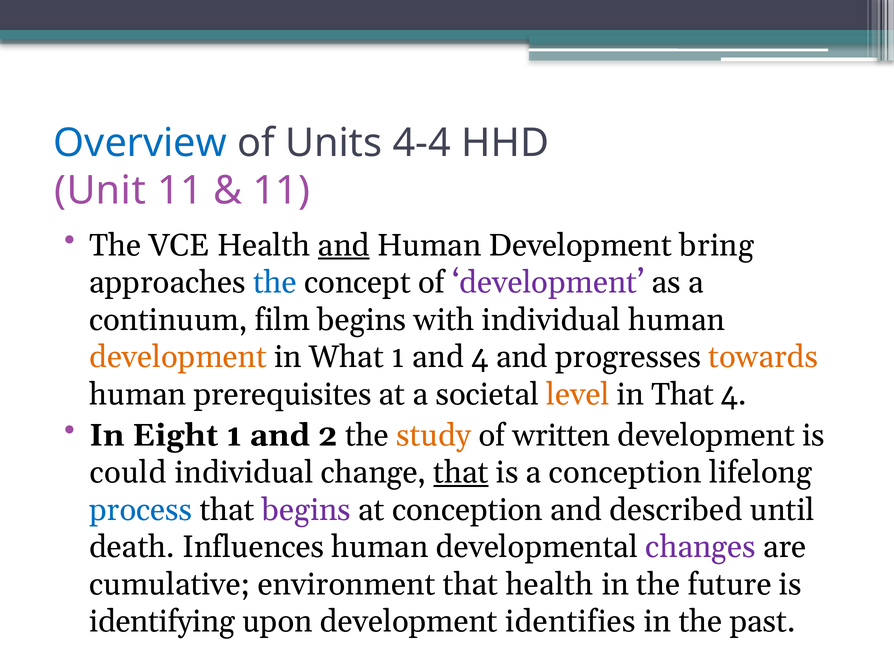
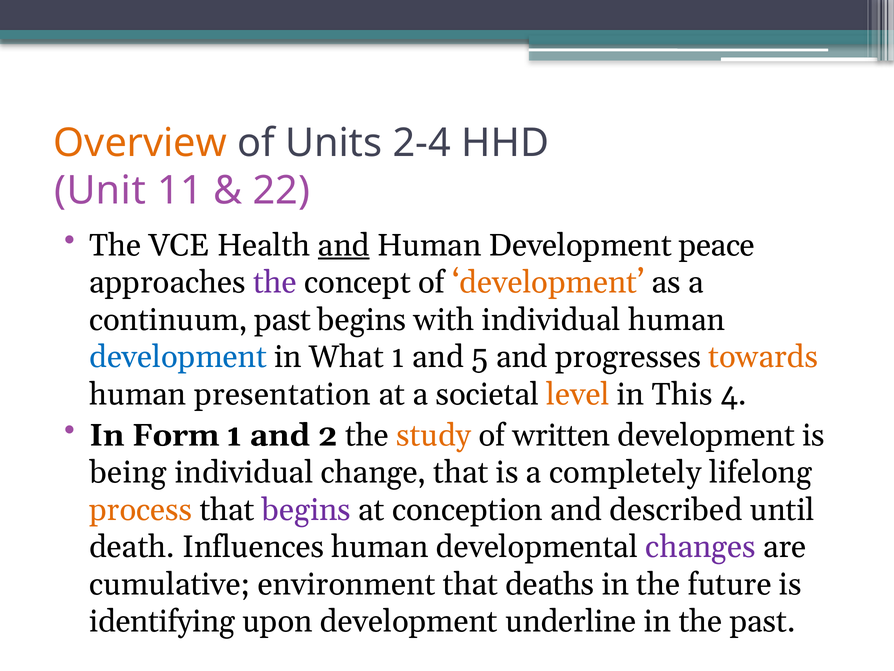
Overview colour: blue -> orange (140, 143)
4-4: 4-4 -> 2-4 (422, 143)
11: 11 -> 22 (281, 191)
bring: bring -> peace (717, 245)
the colour: blue -> purple (275, 282)
development colour: purple -> orange (548, 282)
continuum film: film -> past (283, 320)
development colour: orange -> blue (178, 357)
and 4: 4 -> 5 (480, 357)
prerequisites: prerequisites -> presentation (282, 394)
in That: That -> This (682, 394)
Eight: Eight -> Form (176, 435)
could: could -> being (128, 472)
that underline: present -> none (461, 472)
a conception: conception -> completely (625, 472)
process colour: blue -> orange (141, 510)
that health: health -> deaths (550, 584)
identifies: identifies -> underline (571, 621)
